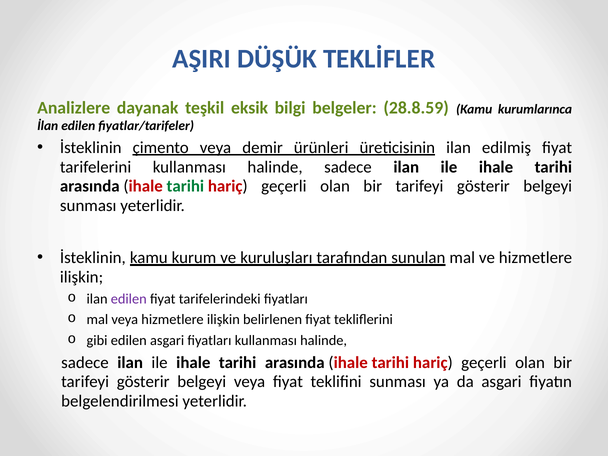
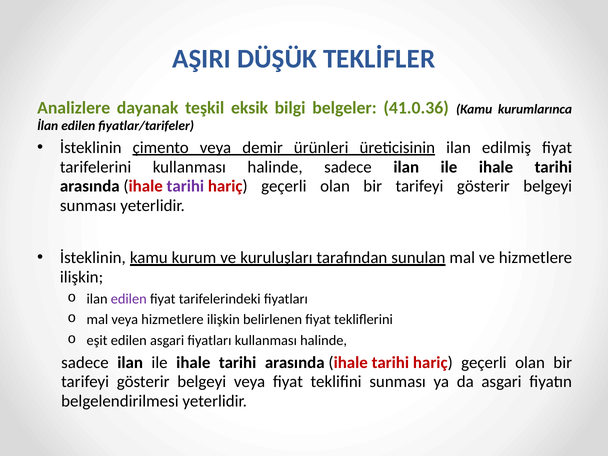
28.8.59: 28.8.59 -> 41.0.36 (416, 108)
tarihi colour: green -> purple (185, 186)
gibi: gibi -> eşit (97, 340)
